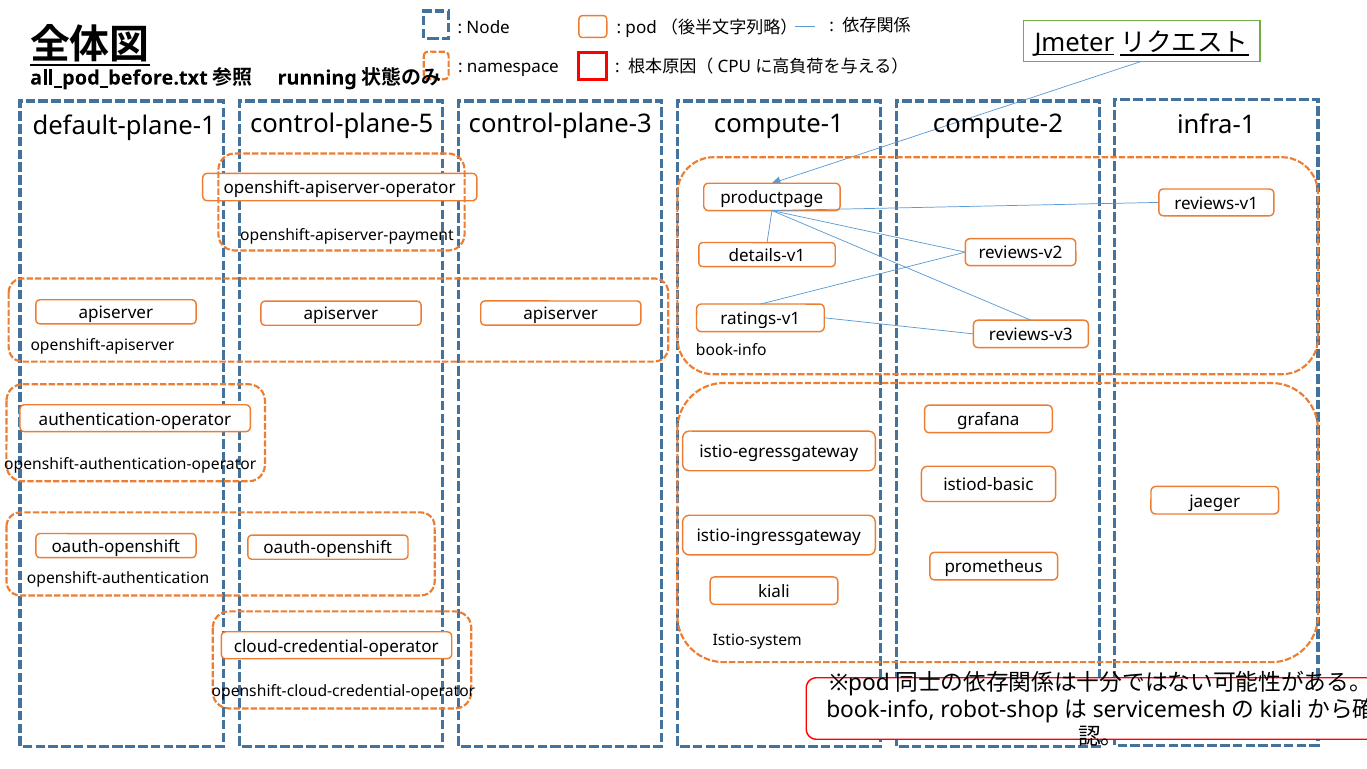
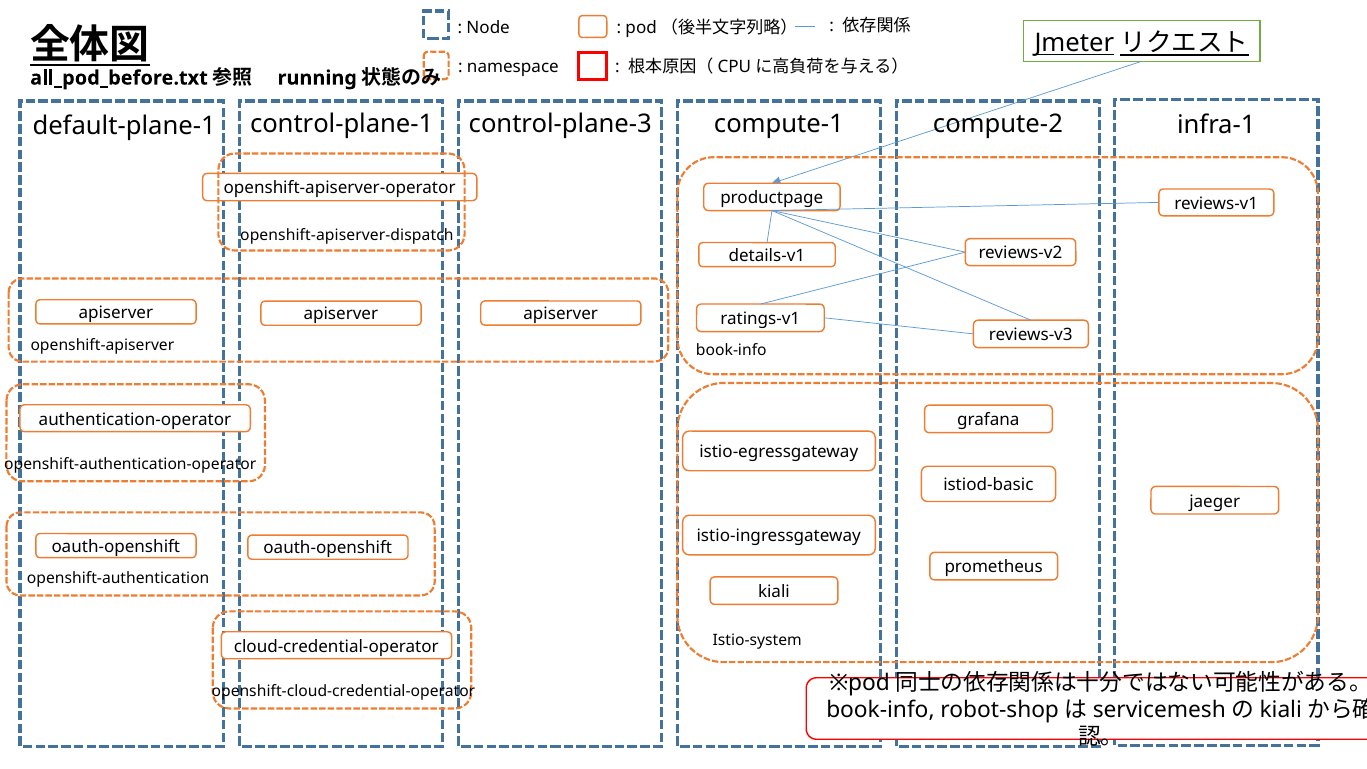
control-plane-5: control-plane-5 -> control-plane-1 (342, 124)
openshift-apiserver-payment: openshift-apiserver-payment -> openshift-apiserver-dispatch (347, 235)
